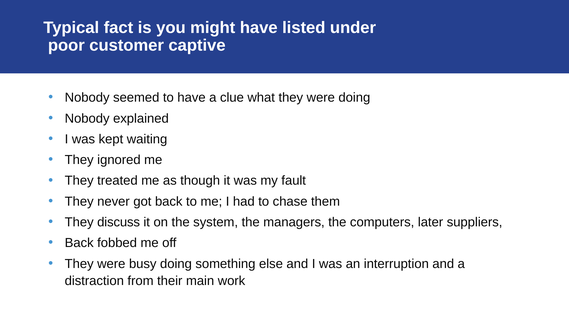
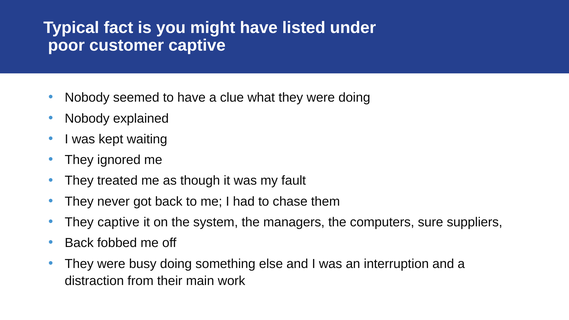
They discuss: discuss -> captive (118, 222)
later: later -> sure (431, 222)
